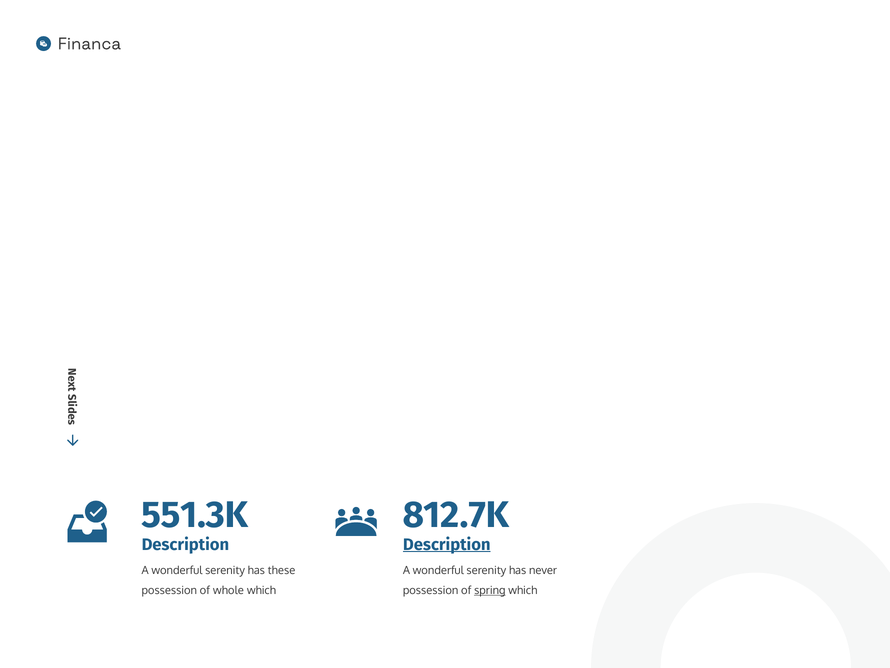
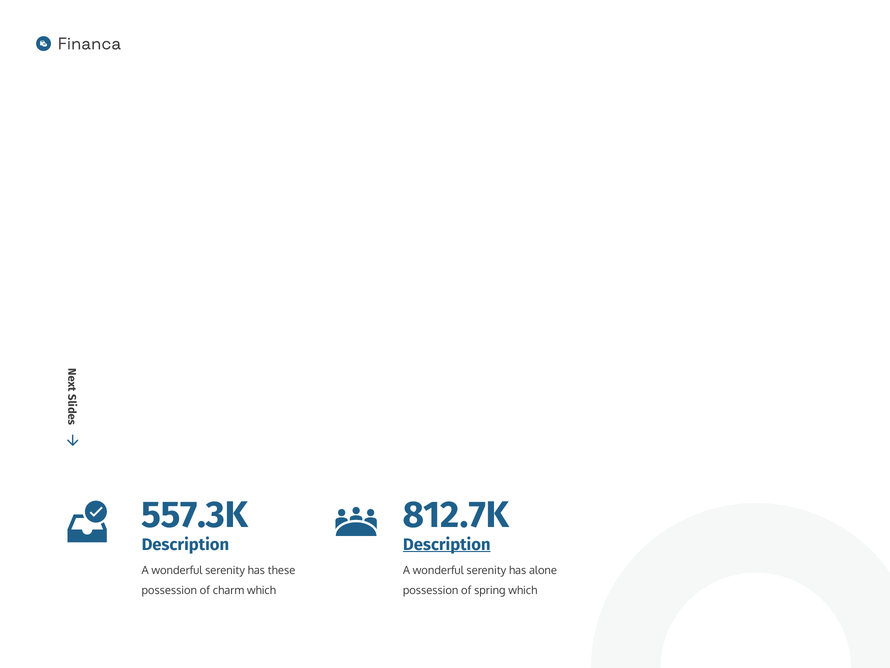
551.3K: 551.3K -> 557.3K (195, 515)
never: never -> alone (543, 570)
whole: whole -> charm (228, 590)
spring underline: present -> none (490, 590)
